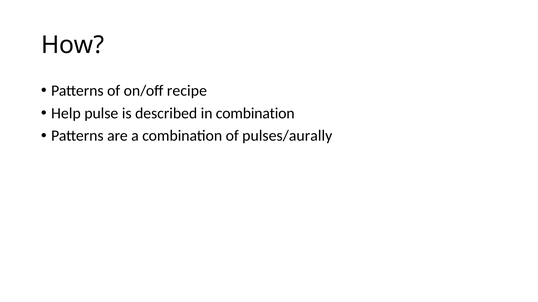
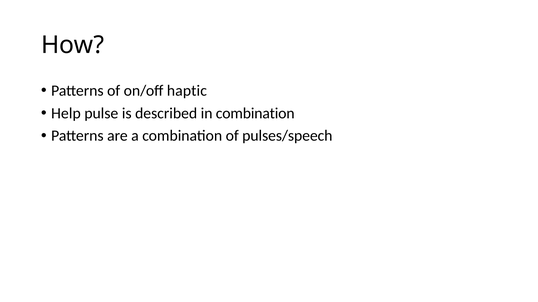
recipe: recipe -> haptic (187, 91)
pulses/aurally: pulses/aurally -> pulses/speech (287, 136)
